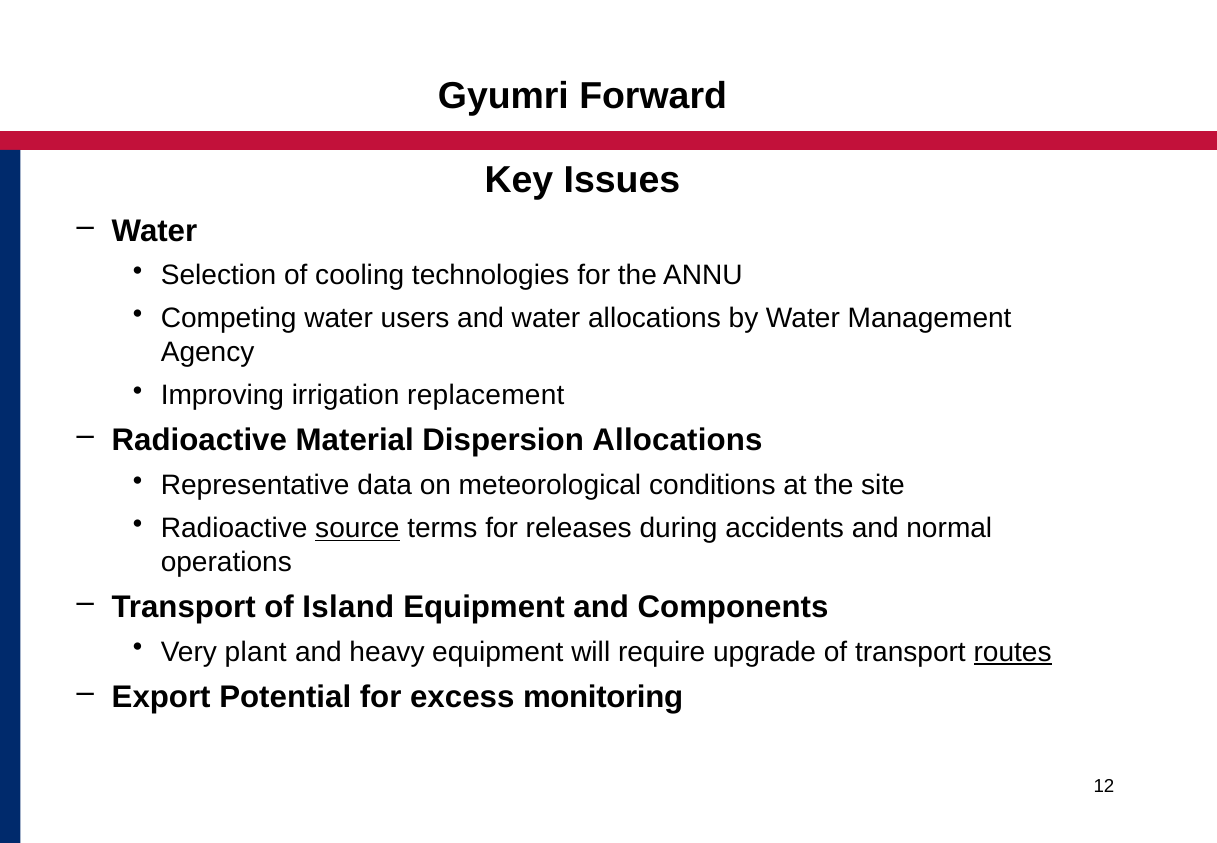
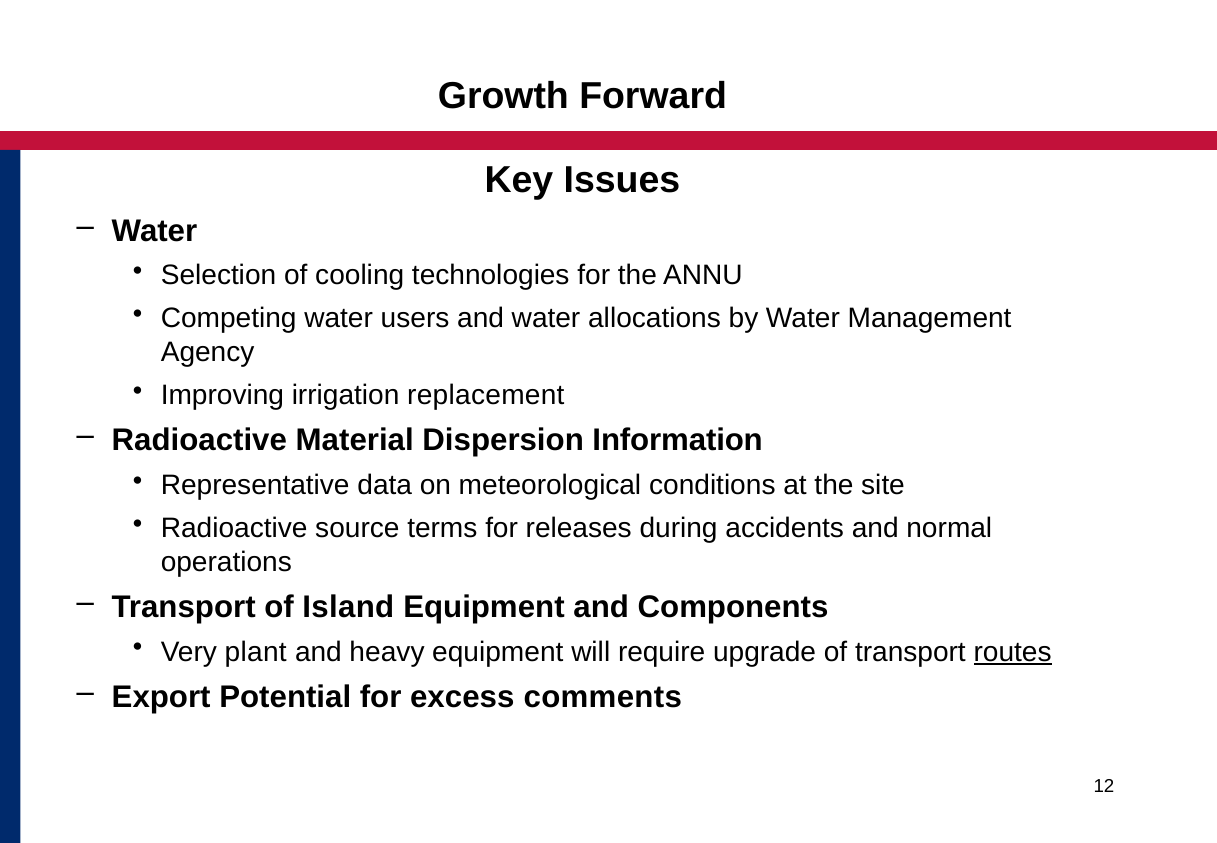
Gyumri: Gyumri -> Growth (503, 96)
Dispersion Allocations: Allocations -> Information (678, 441)
source underline: present -> none (357, 528)
monitoring: monitoring -> comments (603, 697)
